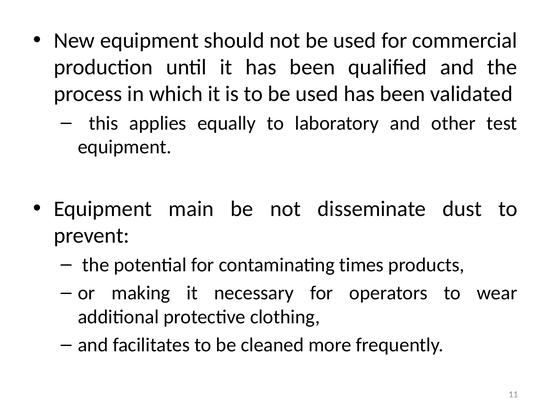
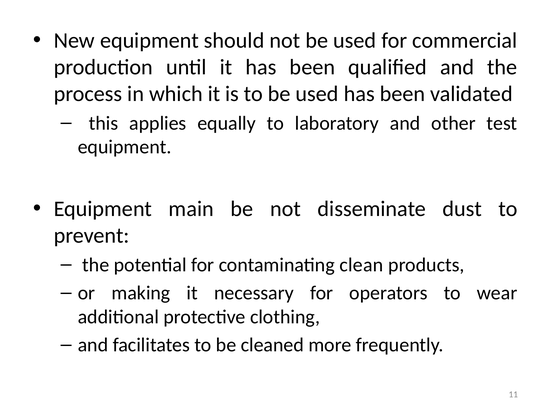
times: times -> clean (361, 265)
